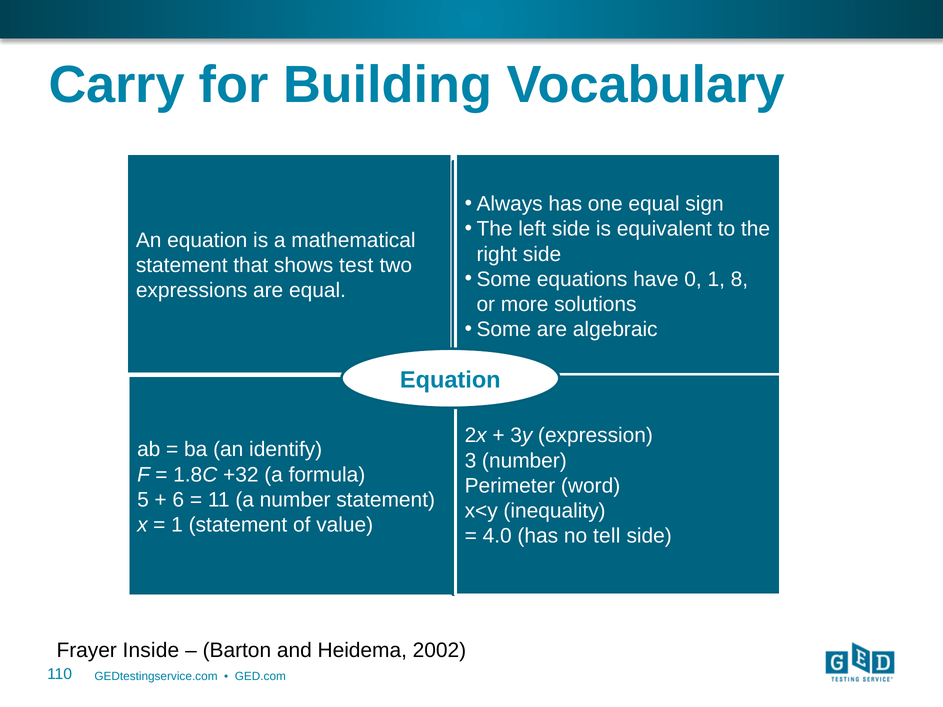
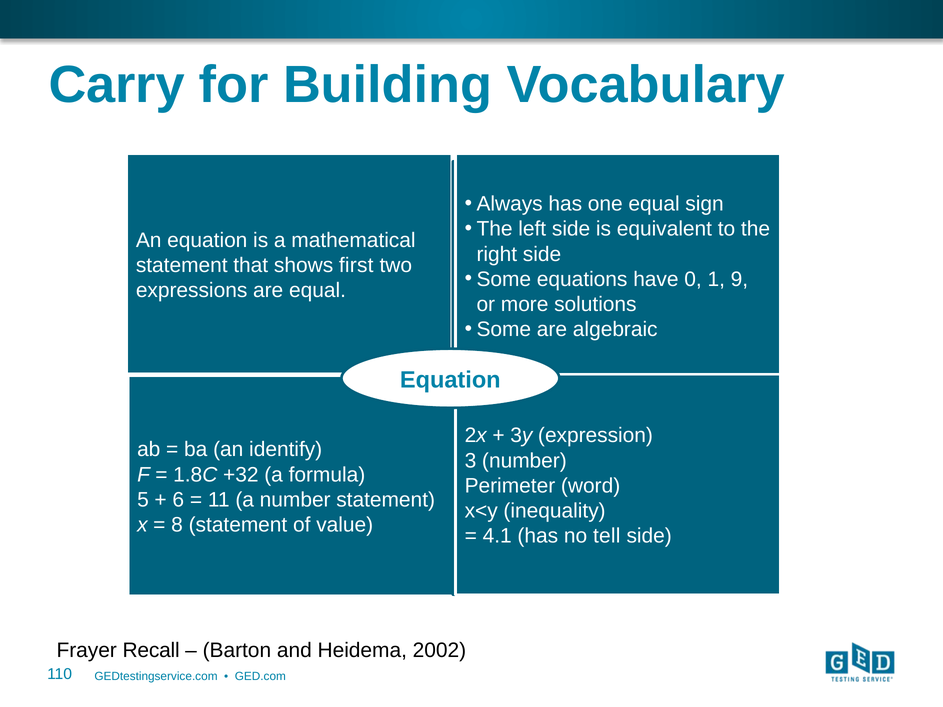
test: test -> first (356, 265)
8: 8 -> 9 (739, 279)
1: 1 -> 8 (177, 525)
4.0: 4.0 -> 4.1 (497, 536)
Inside: Inside -> Recall (151, 650)
